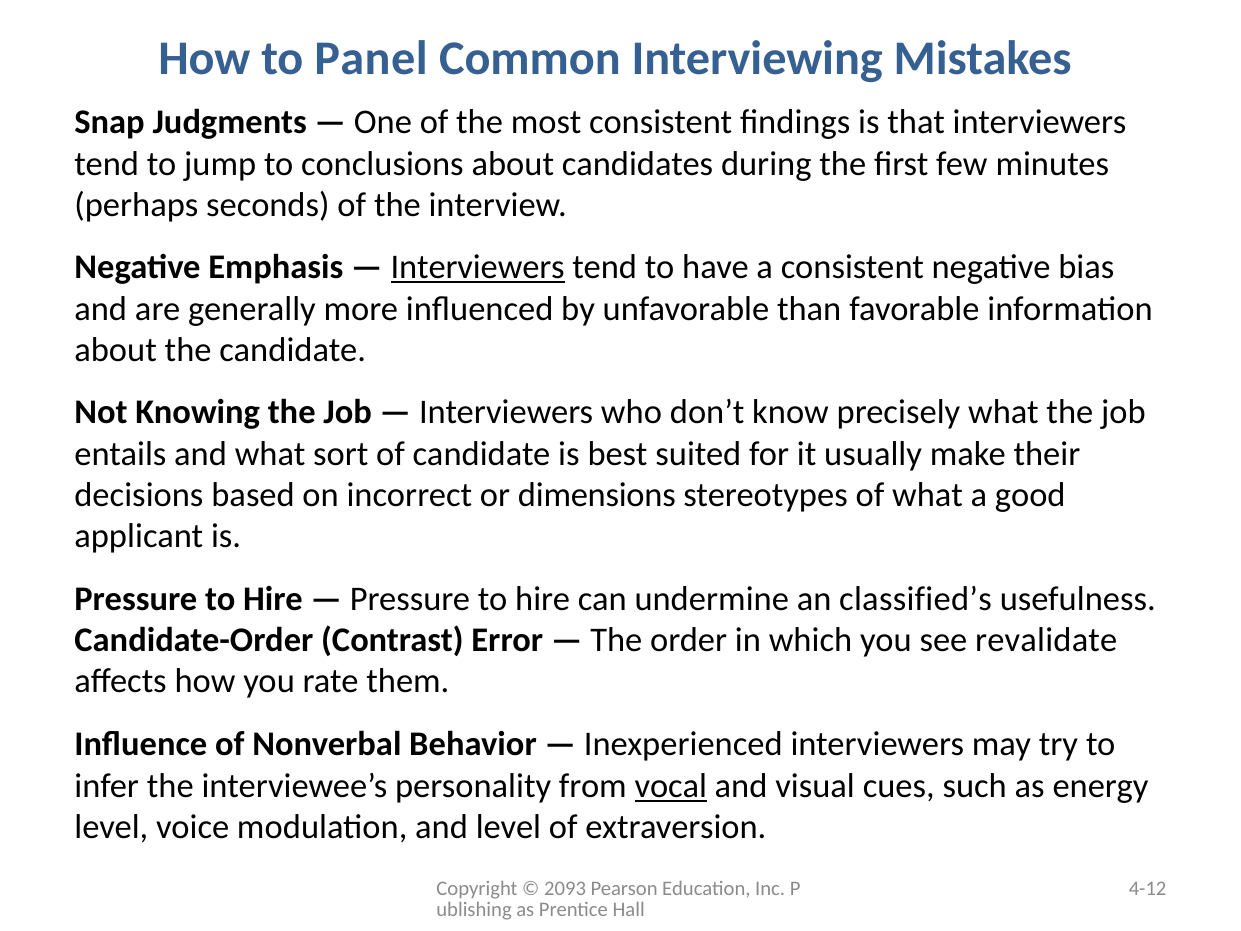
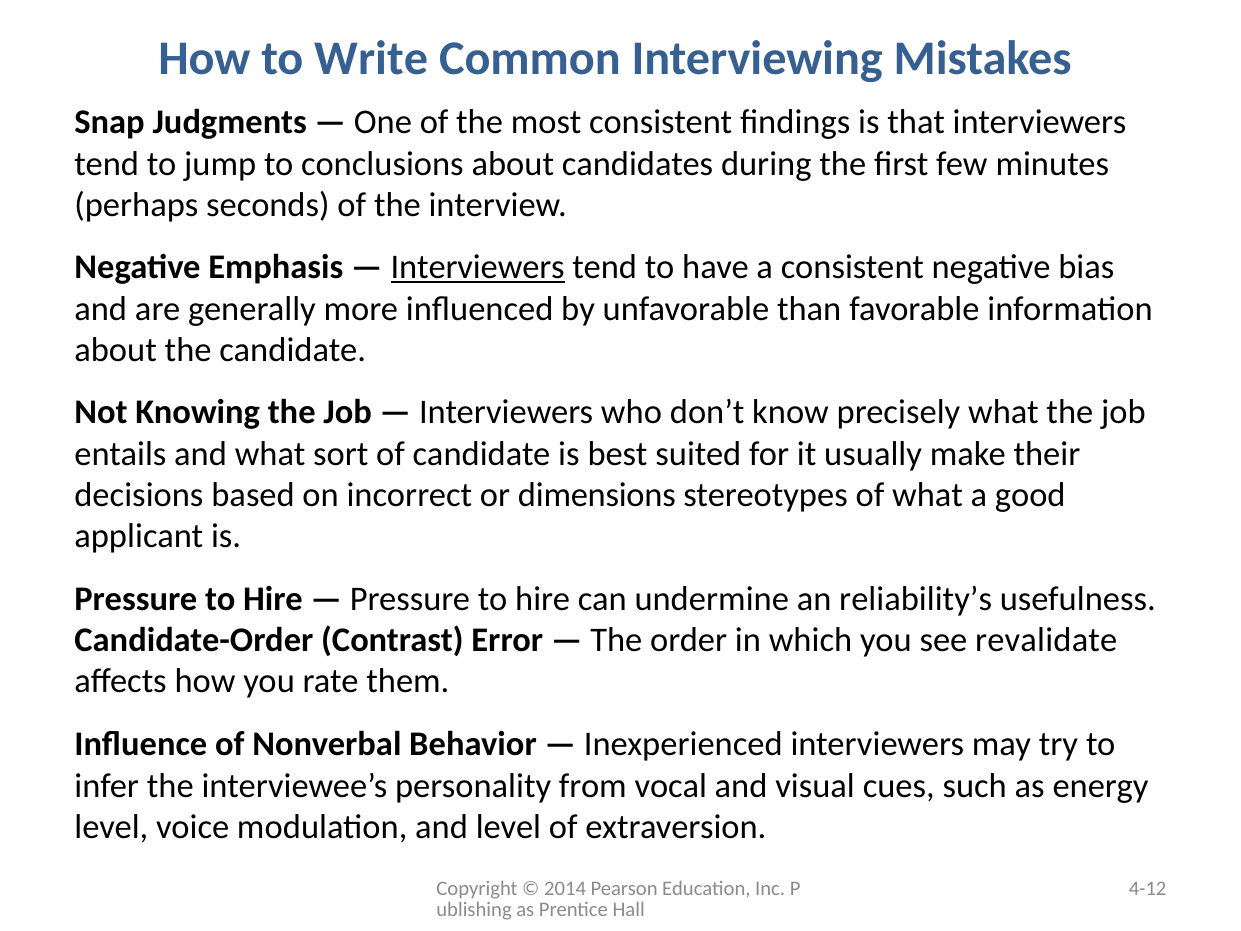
Panel: Panel -> Write (371, 58)
classified’s: classified’s -> reliability’s (916, 598)
vocal underline: present -> none (671, 786)
2093: 2093 -> 2014 (565, 889)
